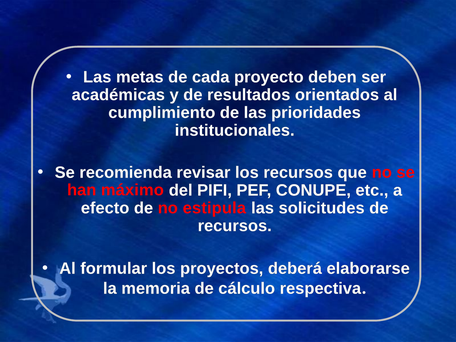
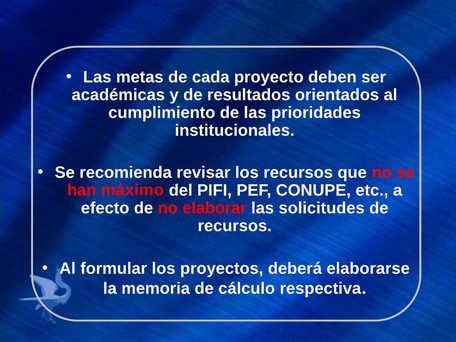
estipula: estipula -> elaborar (215, 208)
